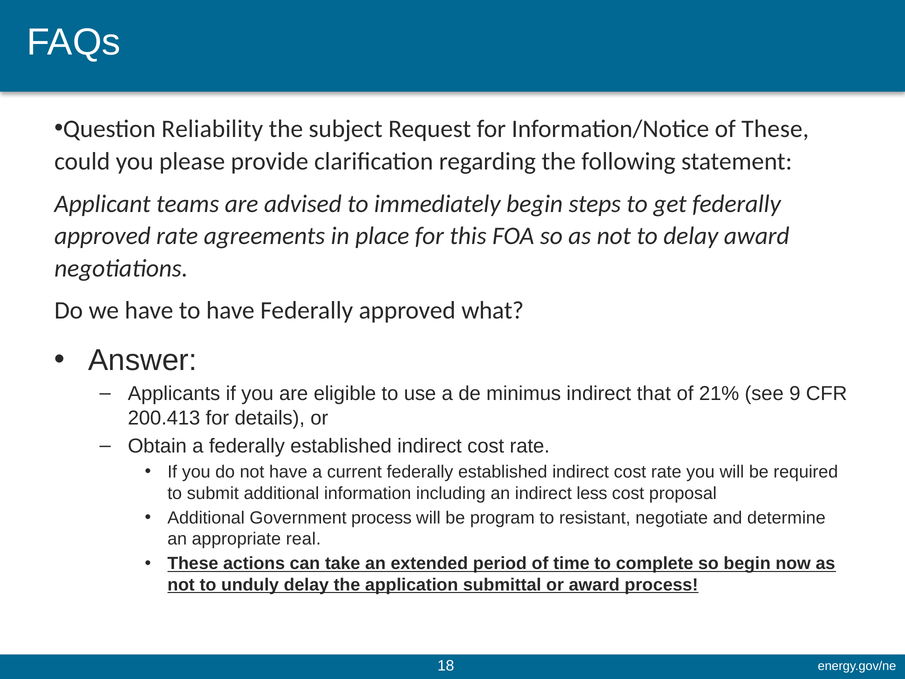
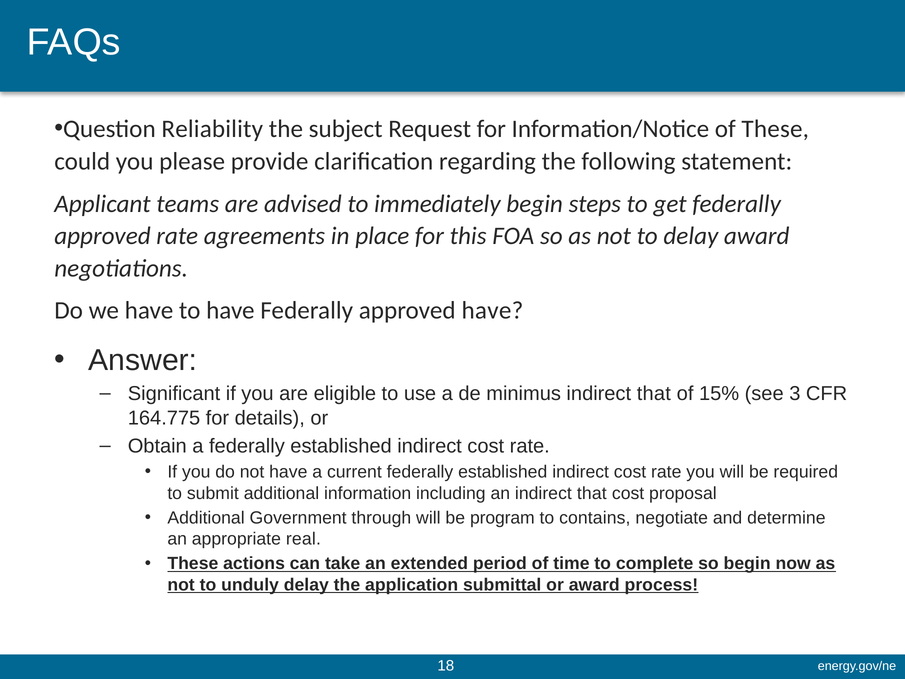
approved what: what -> have (492, 311)
Applicants: Applicants -> Significant (174, 394)
21%: 21% -> 15% (719, 394)
9: 9 -> 3 (795, 394)
200.413: 200.413 -> 164.775 (164, 418)
an indirect less: less -> that (592, 493)
Government process: process -> through (381, 518)
resistant: resistant -> contains (595, 518)
